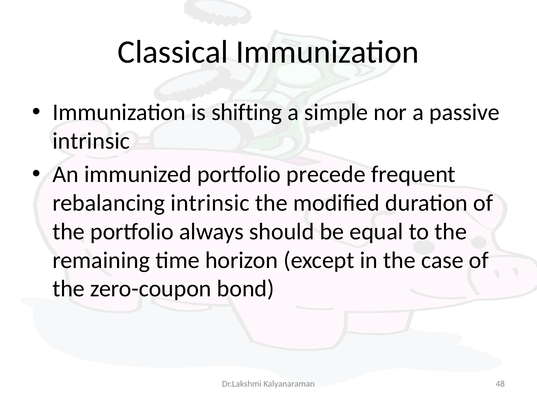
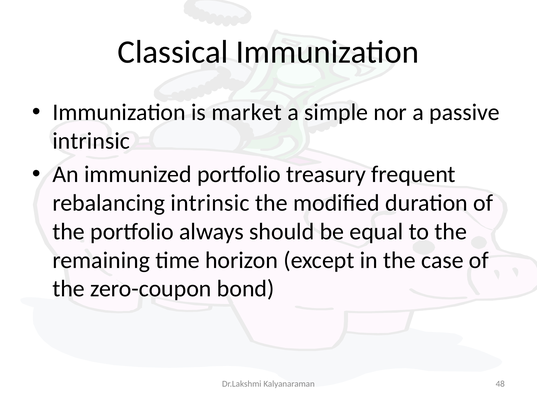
shifting: shifting -> market (247, 113)
precede: precede -> treasury (326, 175)
